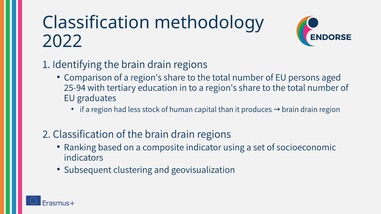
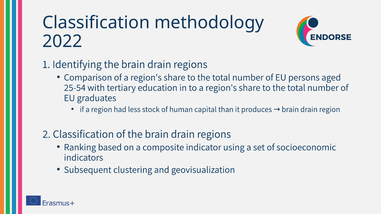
25-94: 25-94 -> 25-54 (75, 88)
